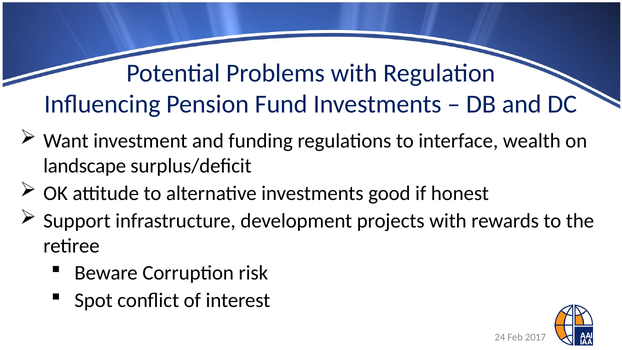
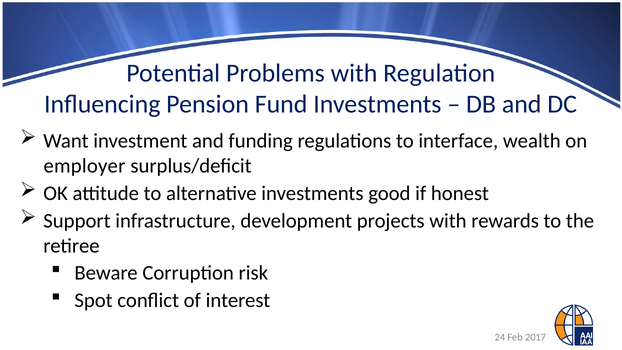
landscape: landscape -> employer (84, 166)
